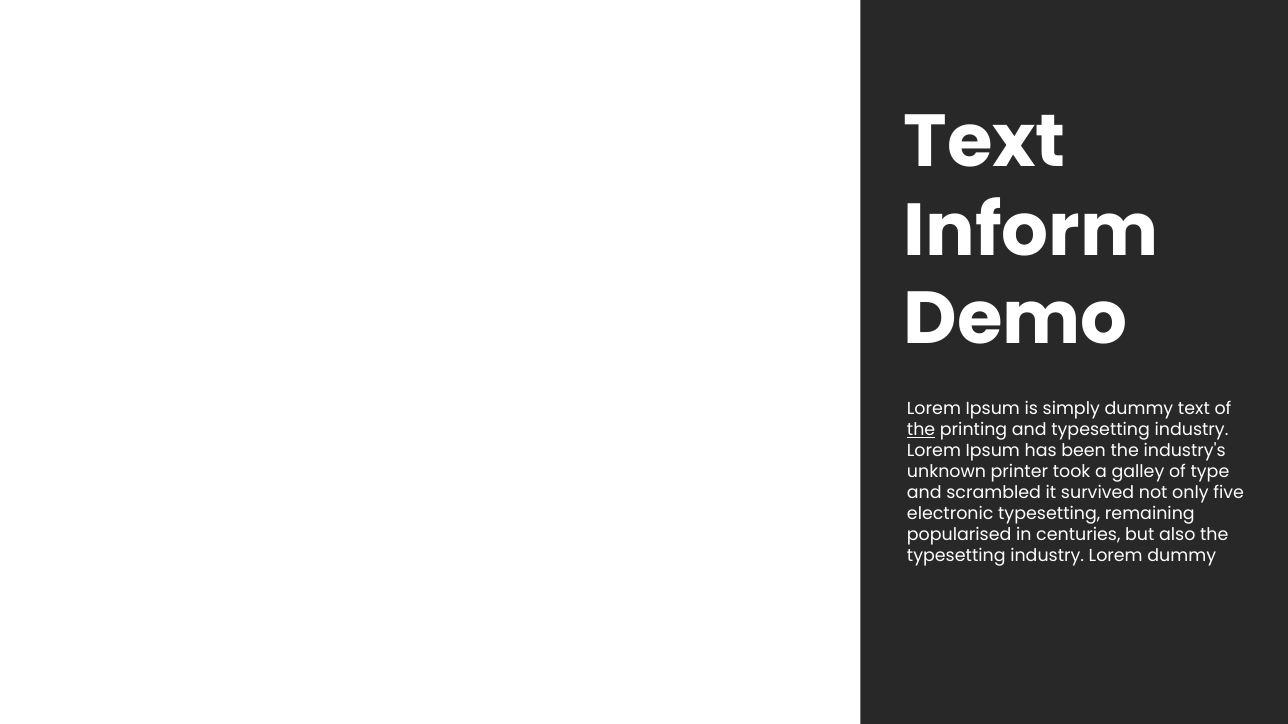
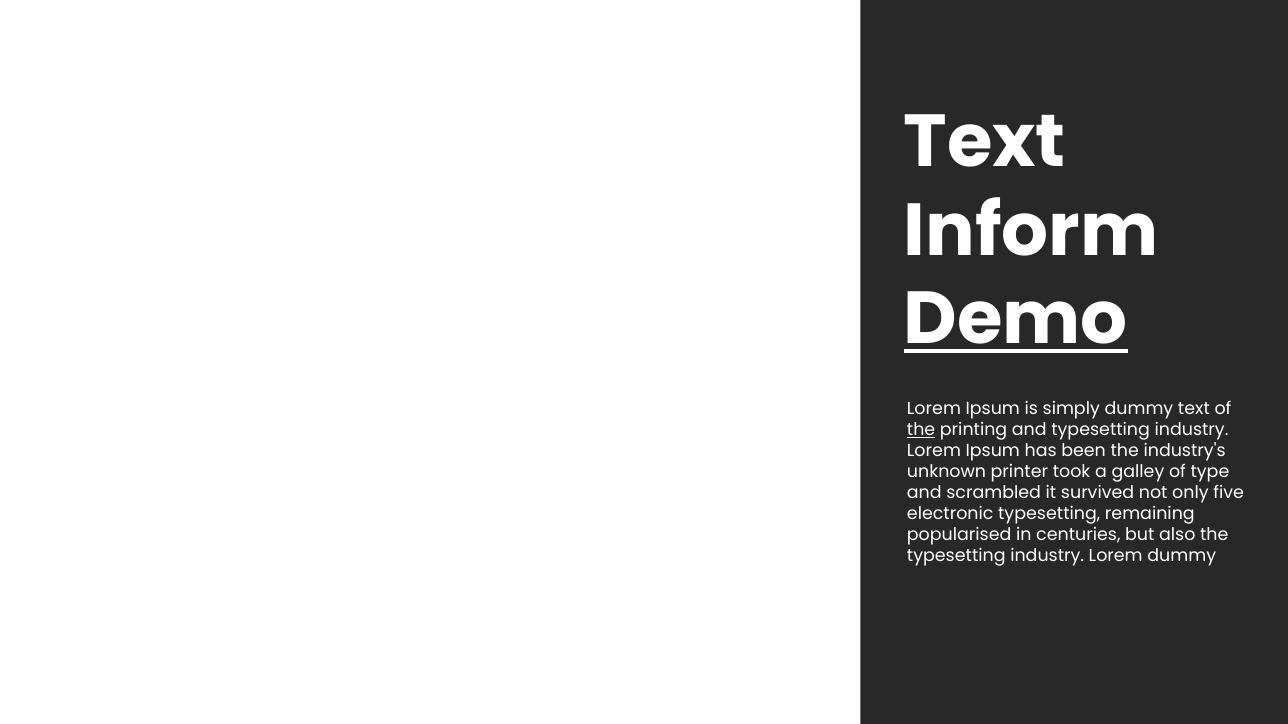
Demo underline: none -> present (1016, 319)
